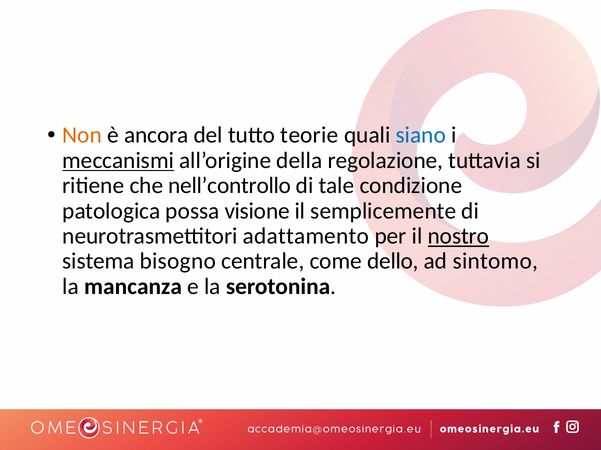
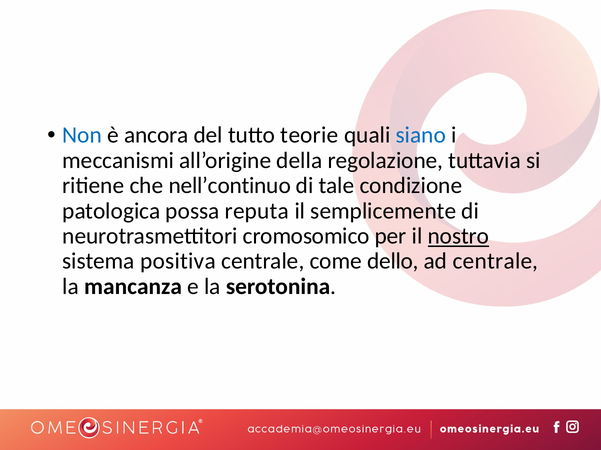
Non colour: orange -> blue (82, 135)
meccanismi underline: present -> none (118, 161)
nell’controllo: nell’controllo -> nell’continuo (230, 186)
visione: visione -> reputa (257, 211)
adattamento: adattamento -> cromosomico (306, 236)
bisogno: bisogno -> positiva (178, 262)
ad sintomo: sintomo -> centrale (496, 262)
